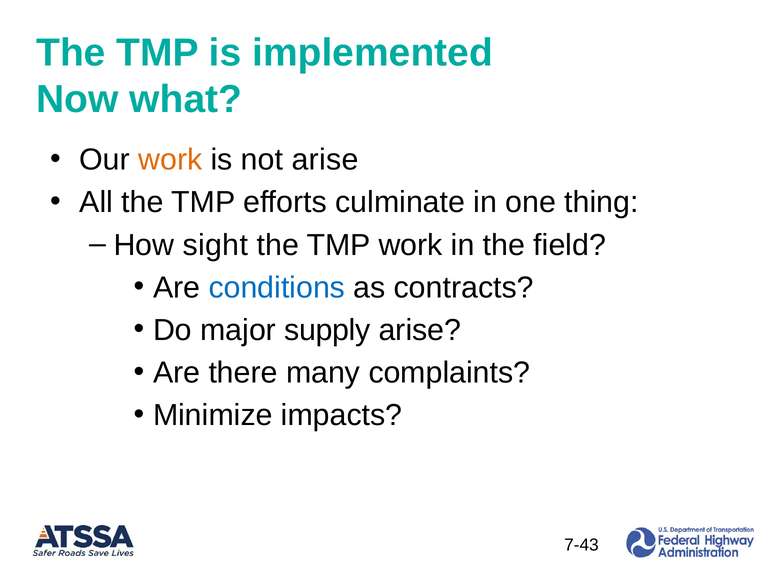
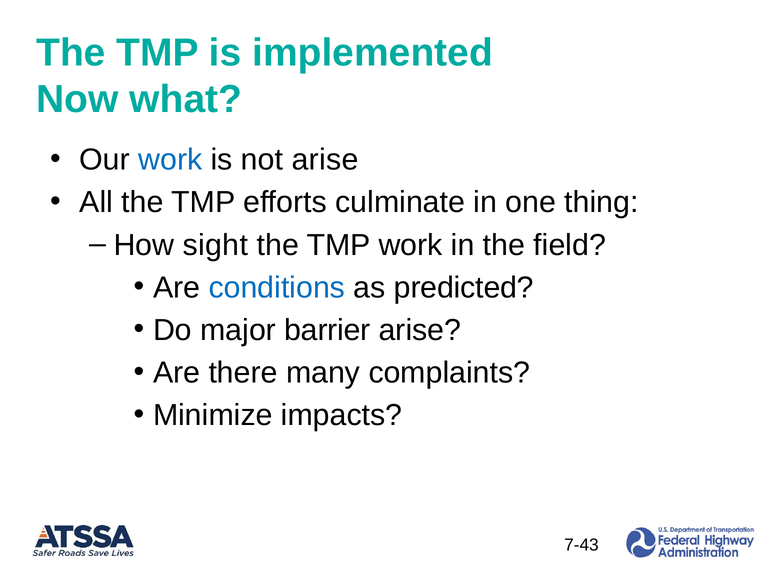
work colour: orange -> blue (170, 160)
contracts: contracts -> predicted (464, 287)
supply: supply -> barrier (327, 330)
